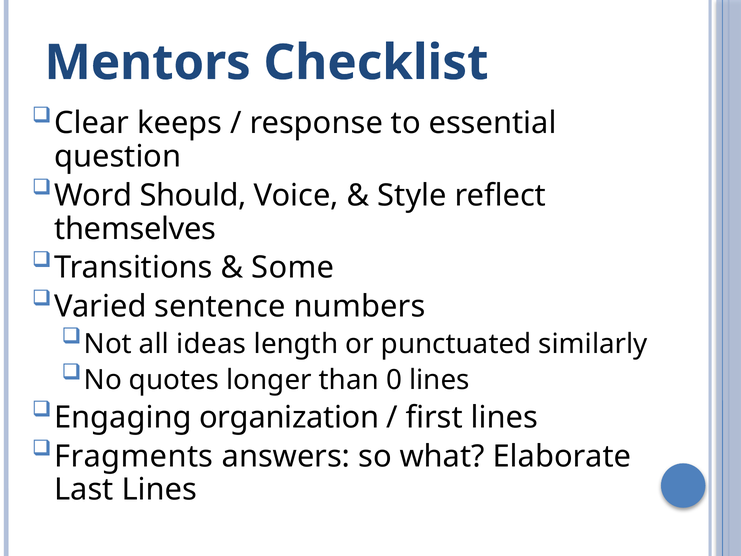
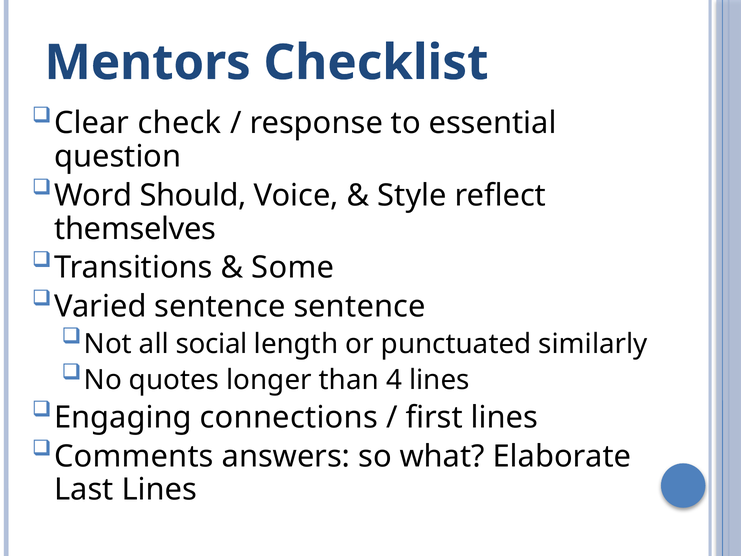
keeps: keeps -> check (180, 123)
sentence numbers: numbers -> sentence (360, 306)
ideas: ideas -> social (212, 344)
0: 0 -> 4 (394, 380)
organization: organization -> connections (289, 417)
Fragments: Fragments -> Comments (134, 456)
